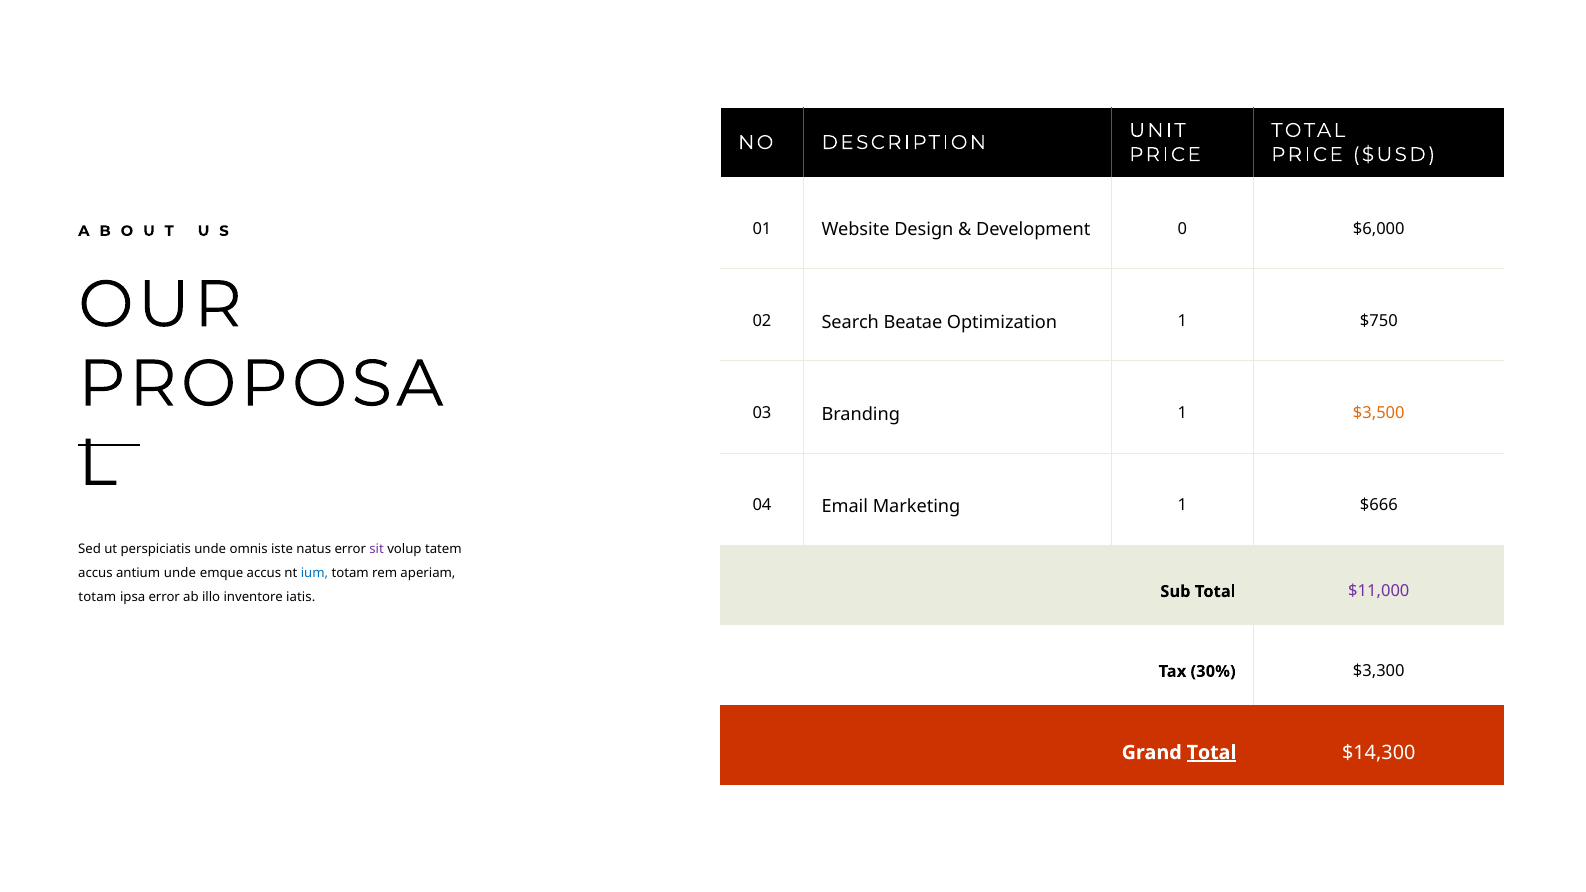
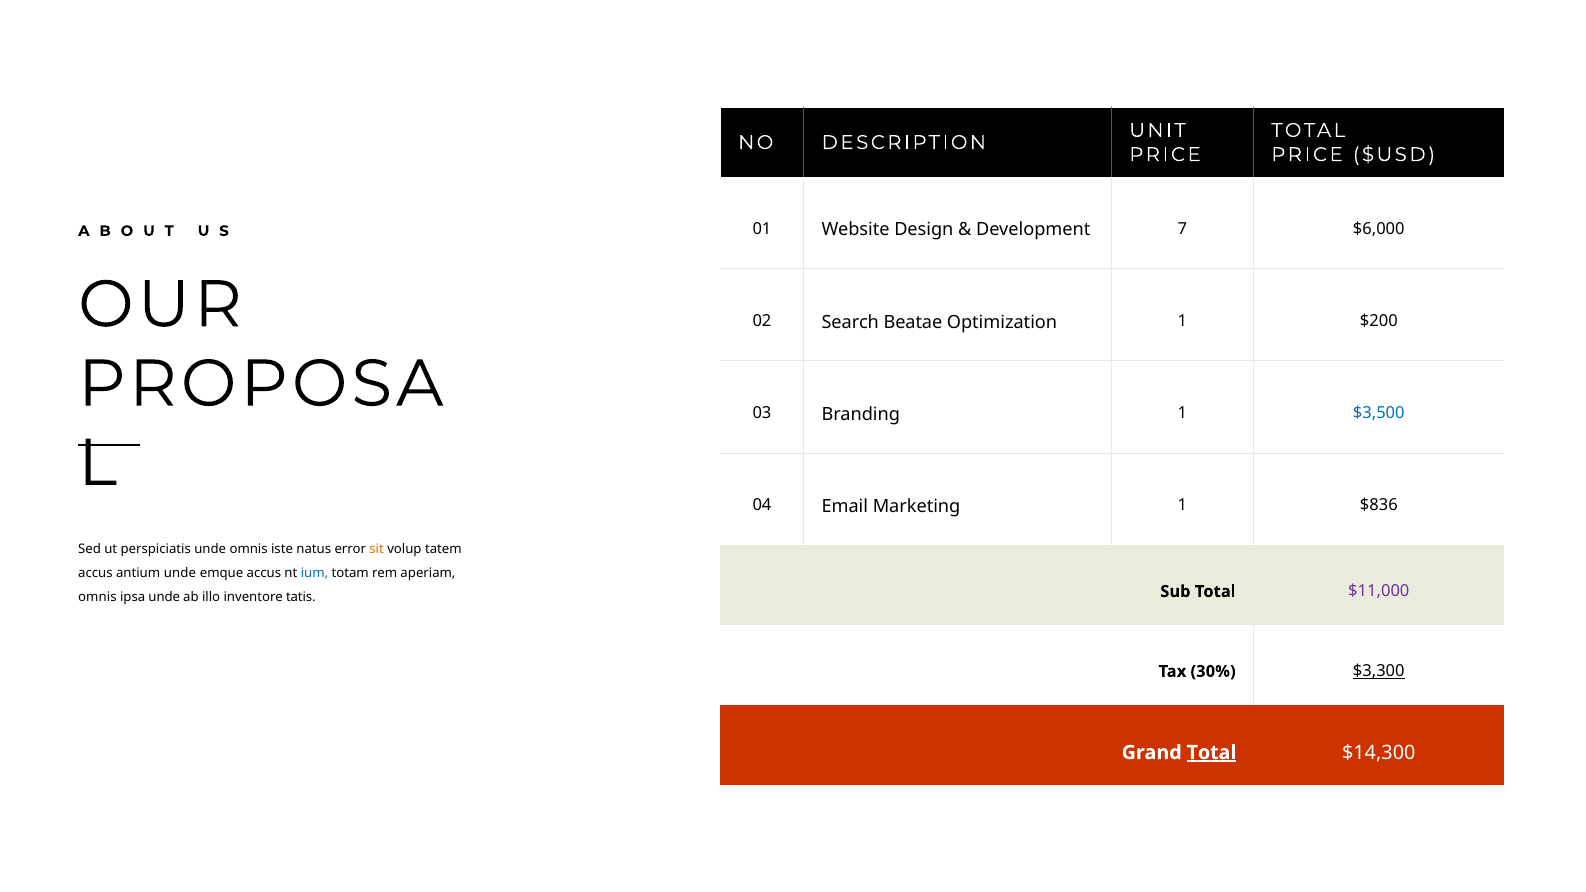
0: 0 -> 7 (1182, 229)
$750: $750 -> $200 (1379, 321)
$3,500 colour: orange -> blue (1379, 414)
$666: $666 -> $836 (1379, 506)
sit colour: purple -> orange (377, 549)
totam: totam -> omnis (97, 597)
ipsa error: error -> unde (164, 597)
iatis: iatis -> tatis (301, 597)
$3,300 underline: none -> present (1379, 671)
